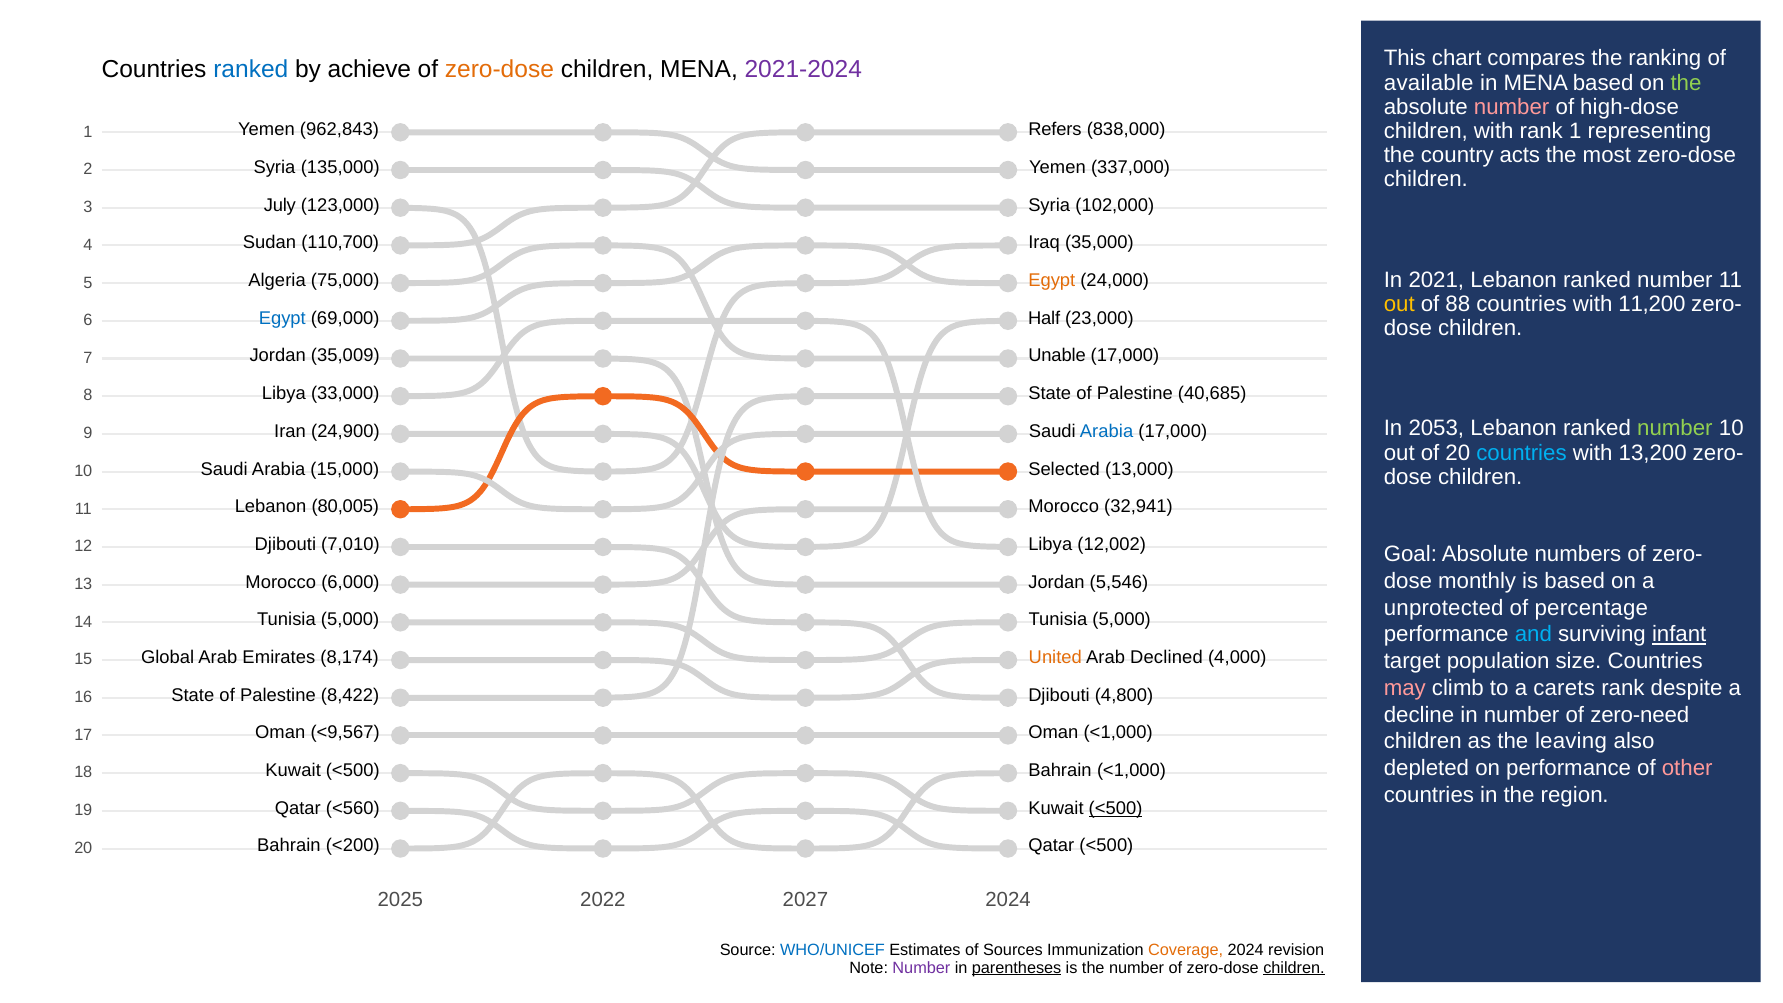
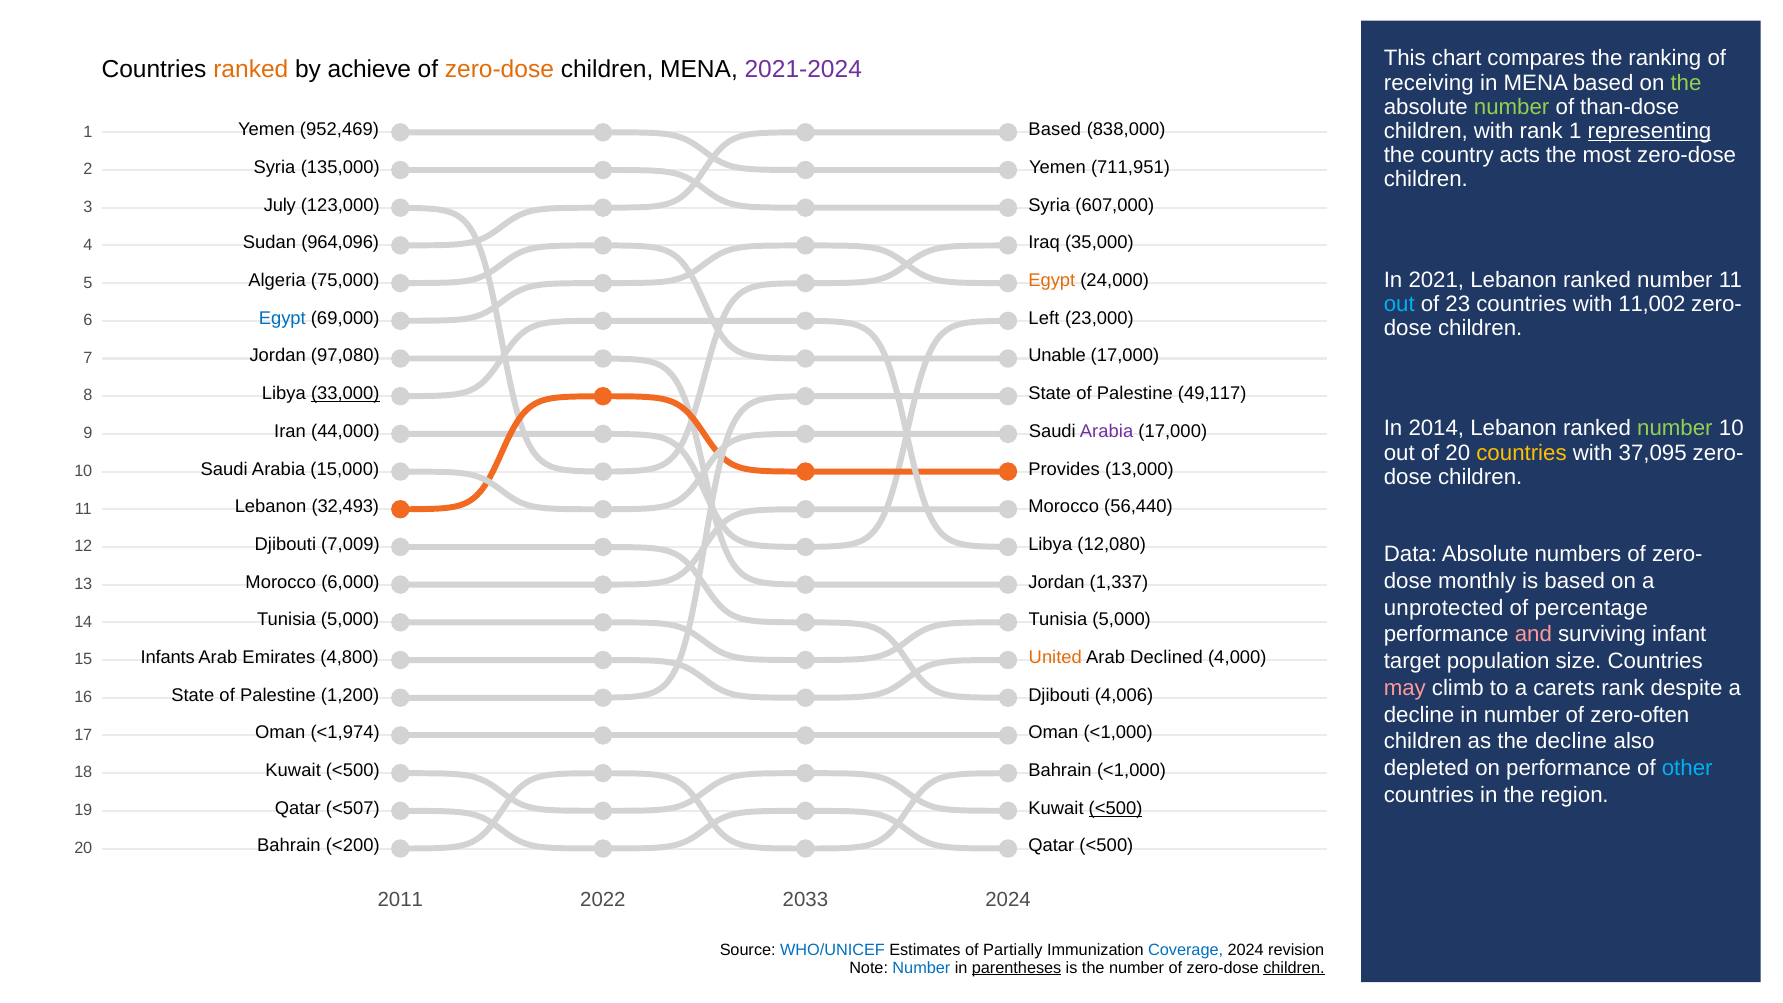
ranked colour: blue -> orange (251, 69)
available: available -> receiving (1429, 83)
number colour: pink -> light green (1512, 107)
high-dose: high-dose -> than-dose (1630, 107)
representing underline: none -> present (1650, 131)
962,843: 962,843 -> 952,469 (339, 130)
Refers: Refers -> Based (1055, 130)
337,000: 337,000 -> 711,951 (1131, 167)
102,000: 102,000 -> 607,000 (1115, 205)
110,700: 110,700 -> 964,096 (340, 243)
out colour: yellow -> light blue (1399, 304)
88: 88 -> 23 (1458, 304)
11,200: 11,200 -> 11,002 (1652, 304)
Half: Half -> Left (1044, 318)
35,009: 35,009 -> 97,080 (345, 356)
33,000 underline: none -> present (345, 394)
40,685: 40,685 -> 49,117 (1212, 394)
2053: 2053 -> 2014 (1436, 429)
24,900: 24,900 -> 44,000 (345, 431)
Arabia colour: blue -> purple (1107, 431)
countries colour: light blue -> yellow (1522, 453)
13,200: 13,200 -> 37,095 (1653, 453)
Selected: Selected -> Provides (1064, 469)
80,005: 80,005 -> 32,493 (345, 507)
32,941: 32,941 -> 56,440 (1138, 507)
7,010: 7,010 -> 7,009 (350, 544)
12,002: 12,002 -> 12,080 (1112, 544)
Goal: Goal -> Data (1410, 554)
5,546: 5,546 -> 1,337 (1119, 582)
and colour: light blue -> pink (1533, 634)
infant underline: present -> none (1679, 634)
Global: Global -> Infants (168, 657)
8,174: 8,174 -> 4,800 (350, 657)
8,422: 8,422 -> 1,200 (350, 695)
4,800: 4,800 -> 4,006 (1124, 695)
zero-need: zero-need -> zero-often (1640, 715)
<9,567: <9,567 -> <1,974 (345, 733)
the leaving: leaving -> decline (1571, 741)
other colour: pink -> light blue (1687, 768)
<560: <560 -> <507 (353, 808)
2025: 2025 -> 2011 (400, 900)
2027: 2027 -> 2033 (805, 900)
Sources: Sources -> Partially (1013, 950)
Coverage colour: orange -> blue (1186, 950)
Number colour: purple -> blue (921, 968)
